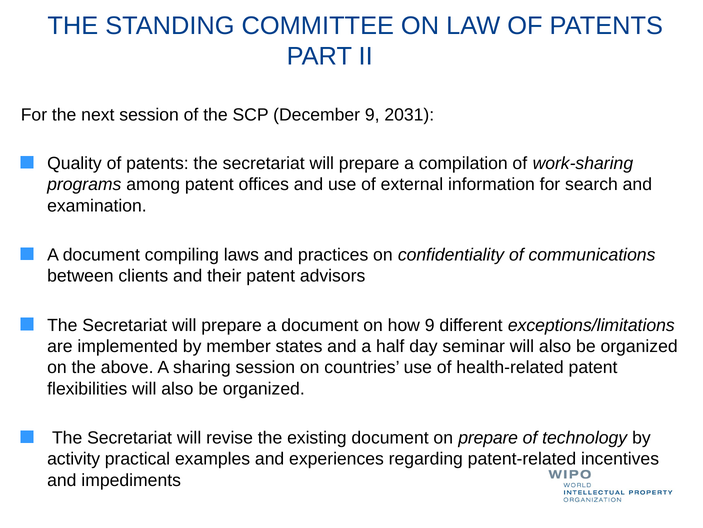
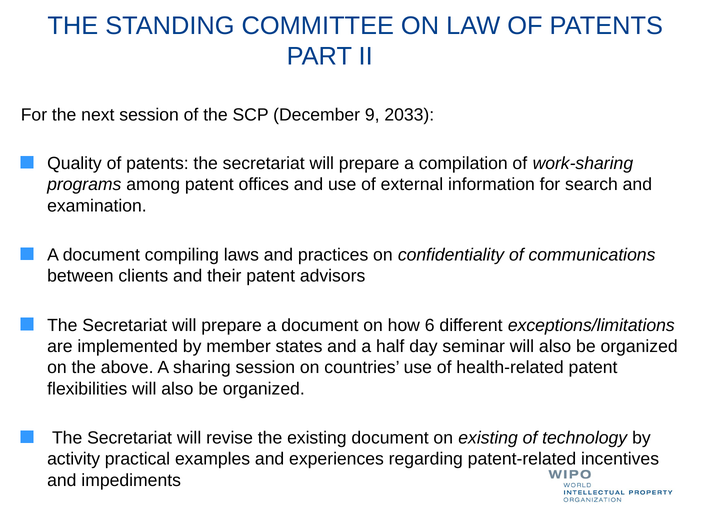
2031: 2031 -> 2033 (409, 115)
how 9: 9 -> 6 (430, 325)
on prepare: prepare -> existing (488, 437)
